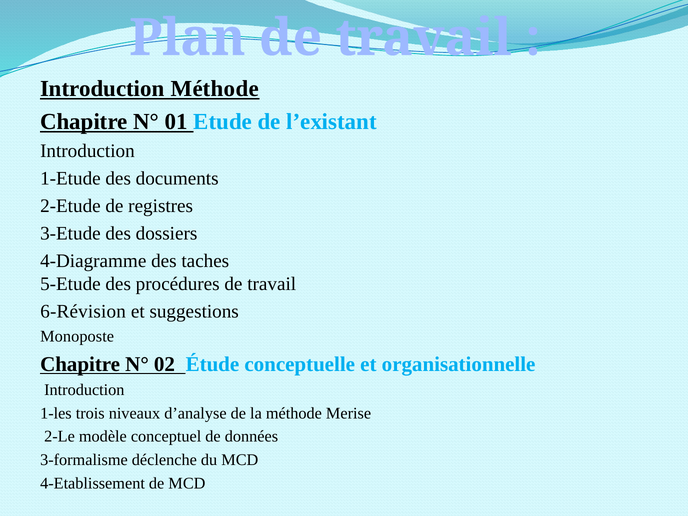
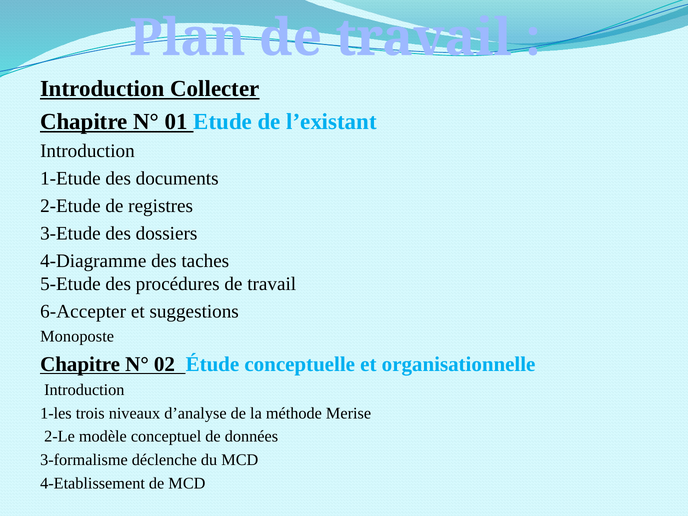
Introduction Méthode: Méthode -> Collecter (215, 89)
6-Révision: 6-Révision -> 6-Accepter (83, 312)
